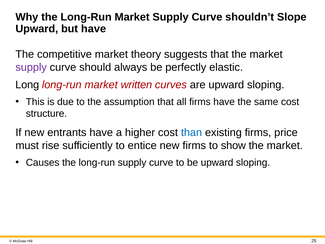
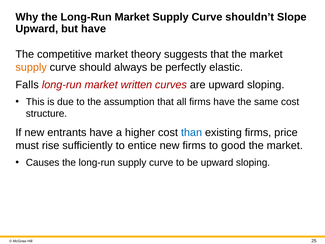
supply colour: purple -> orange (31, 67)
Long: Long -> Falls (27, 85)
show: show -> good (233, 145)
